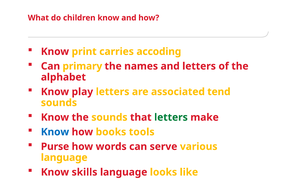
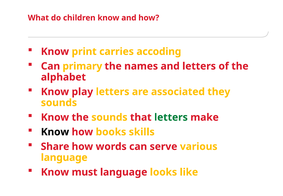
tend: tend -> they (219, 92)
Know colour: blue -> black (55, 132)
tools: tools -> skills (142, 132)
Purse: Purse -> Share (55, 147)
skills: skills -> must (85, 172)
